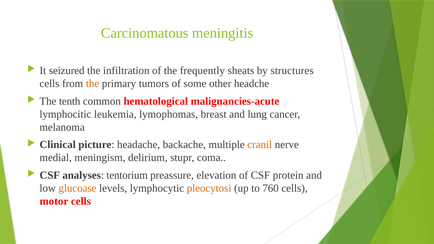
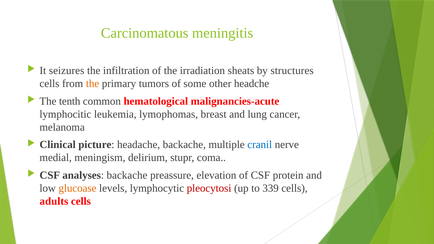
seizured: seizured -> seizures (67, 71)
frequently: frequently -> irradiation (202, 71)
cranil colour: orange -> blue (260, 145)
analyses tentorium: tentorium -> backache (127, 175)
pleocytosi colour: orange -> red (209, 188)
760: 760 -> 339 (271, 188)
motor: motor -> adults (54, 201)
